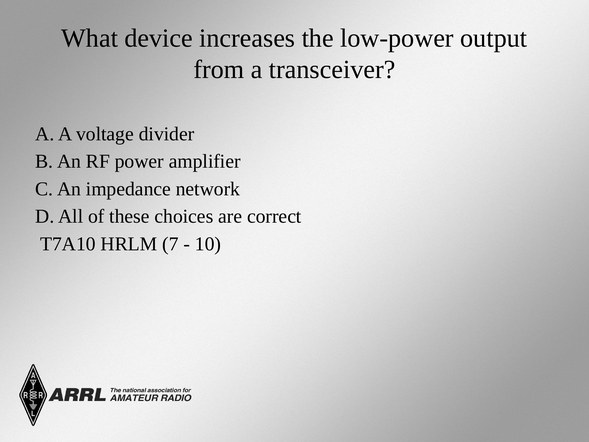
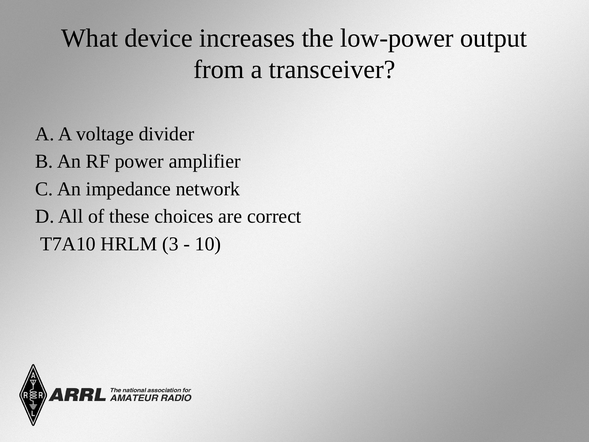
7: 7 -> 3 (170, 244)
